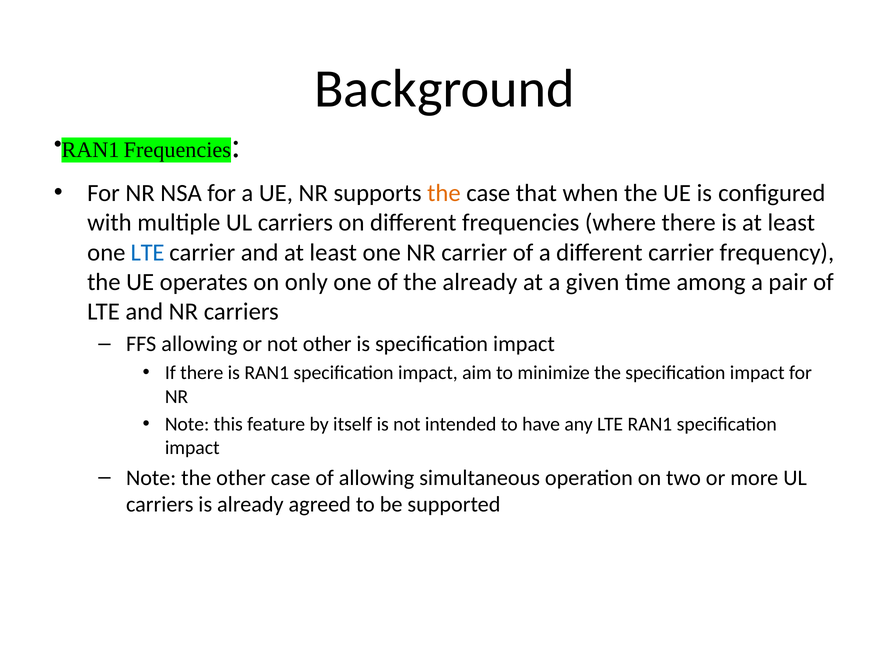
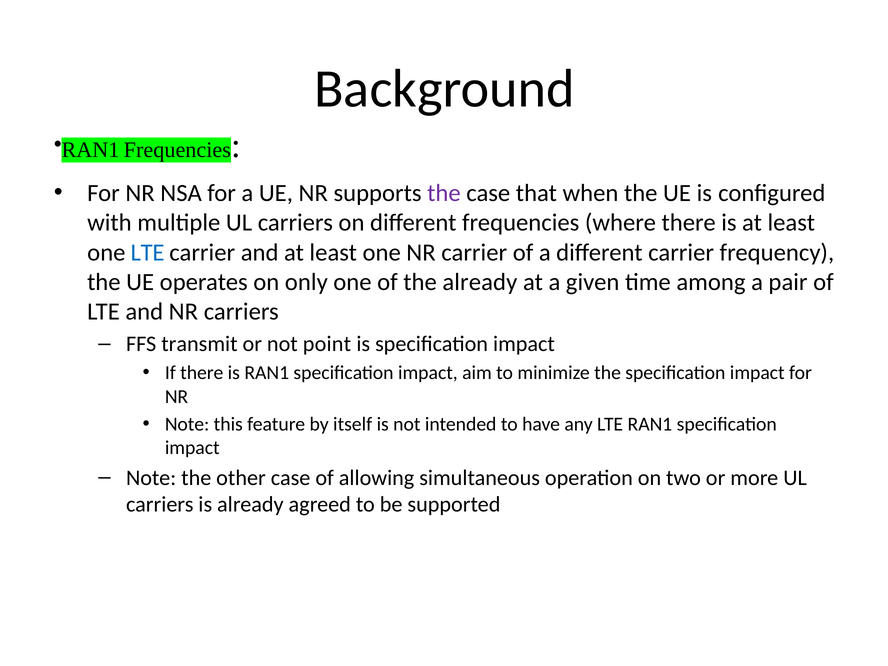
the colour: orange -> purple (444, 193)
FFS allowing: allowing -> transmit (199, 344)
not other: other -> point (327, 344)
